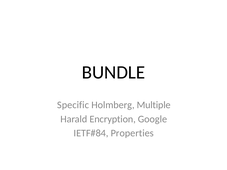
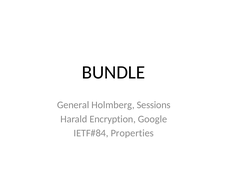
Specific: Specific -> General (73, 105)
Multiple: Multiple -> Sessions (154, 105)
